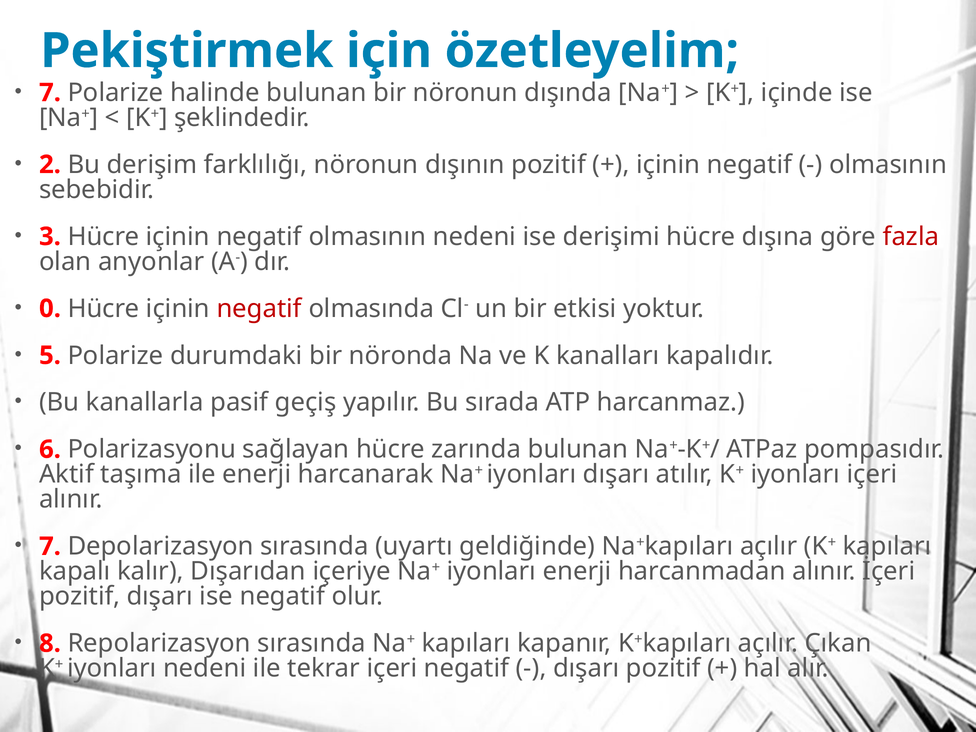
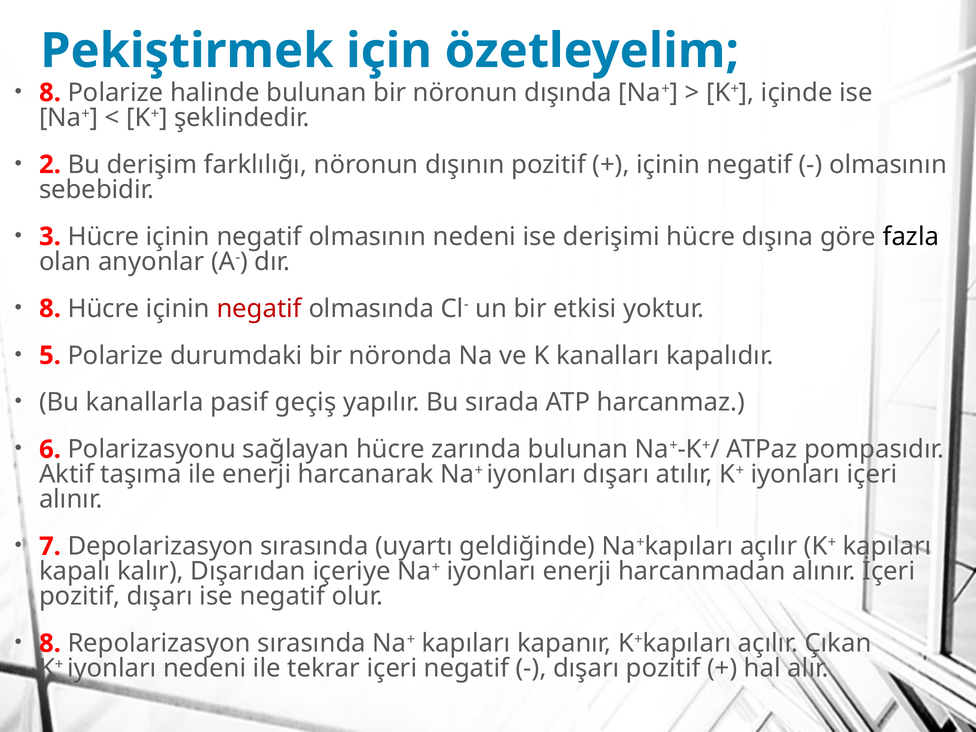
7: 7 -> 8 (50, 93)
fazla colour: red -> black (911, 237)
0: 0 -> 8 (50, 309)
